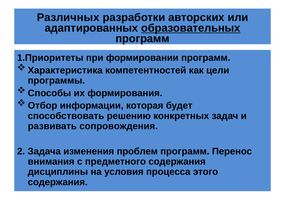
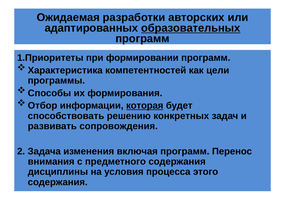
Различных: Различных -> Ожидаемая (68, 17)
которая underline: none -> present (145, 106)
проблем: проблем -> включая (137, 151)
